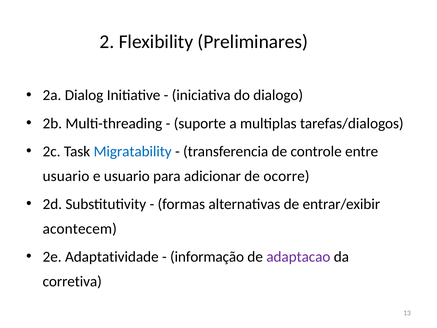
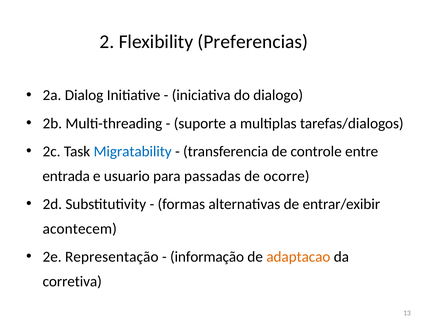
Preliminares: Preliminares -> Preferencias (253, 42)
usuario: usuario -> entrada (66, 176)
adicionar: adicionar -> passadas (212, 176)
Adaptatividade: Adaptatividade -> Representação (112, 257)
adaptacao colour: purple -> orange (298, 257)
